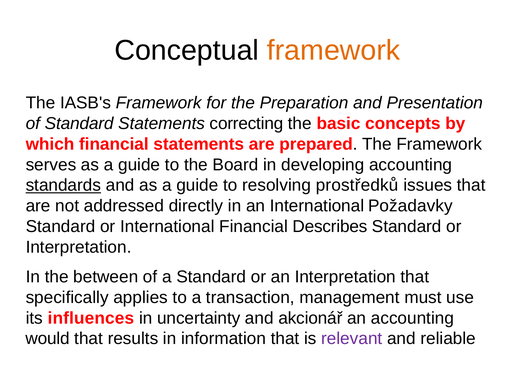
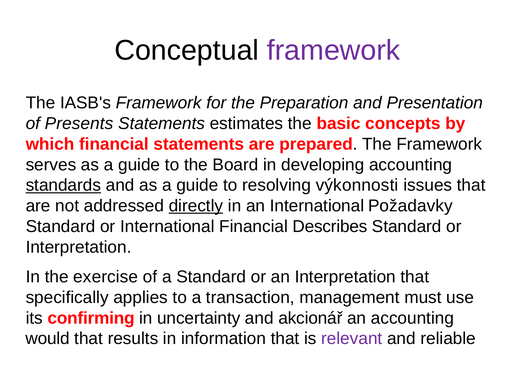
framework colour: orange -> purple (334, 51)
of Standard: Standard -> Presents (79, 124)
correcting: correcting -> estimates (246, 124)
prostředků: prostředků -> výkonnosti (357, 185)
directly underline: none -> present (196, 206)
between: between -> exercise (106, 277)
influences: influences -> confirming (91, 318)
